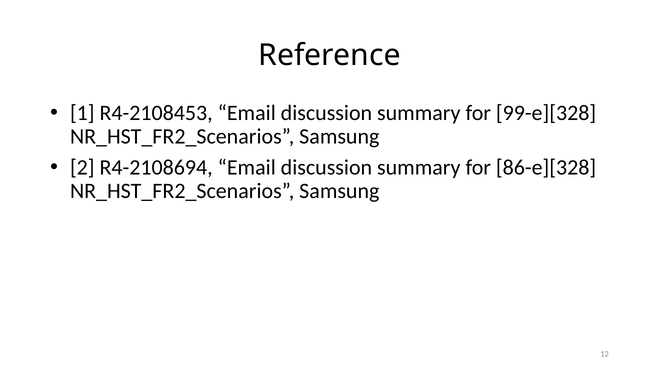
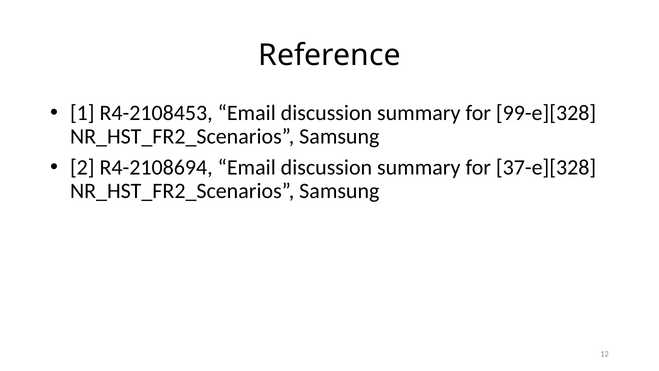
86-e][328: 86-e][328 -> 37-e][328 (546, 167)
